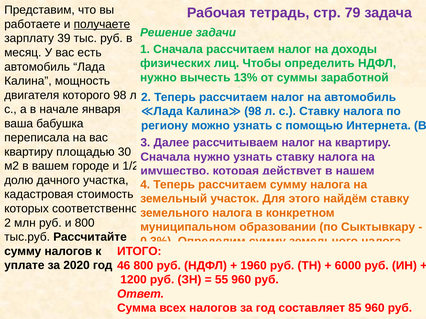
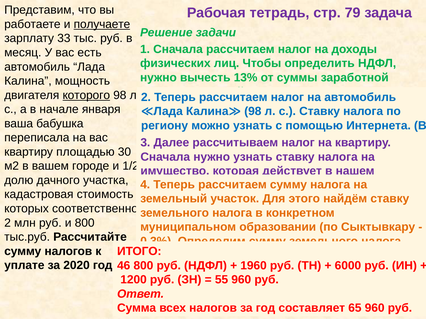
39: 39 -> 33 (64, 38)
которого underline: none -> present (86, 95)
составляет 85: 85 -> 65 (355, 309)
